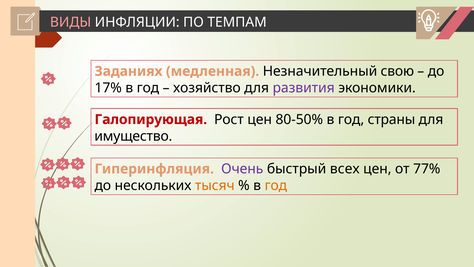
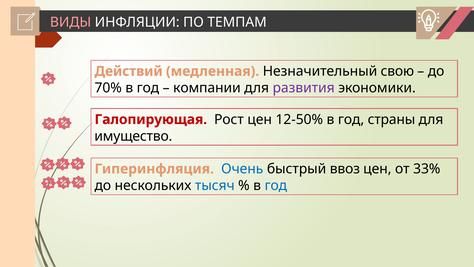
Заданиях: Заданиях -> Действий (129, 71)
17%: 17% -> 70% (108, 88)
хозяйство: хозяйство -> компании (207, 88)
80-50%: 80-50% -> 12-50% (299, 119)
Очень colour: purple -> blue (242, 169)
всех: всех -> ввоз (345, 169)
77%: 77% -> 33% (427, 169)
тысяч colour: orange -> blue (215, 185)
год colour: orange -> blue (276, 185)
